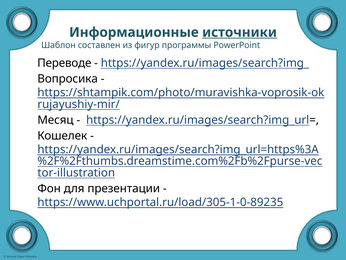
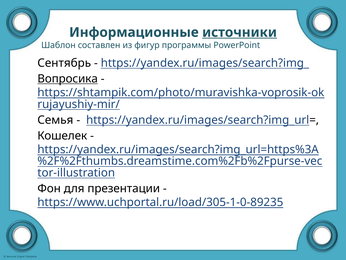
Переводе: Переводе -> Сентябрь (64, 63)
Вопросика underline: none -> present (68, 79)
Месяц: Месяц -> Семья (55, 120)
